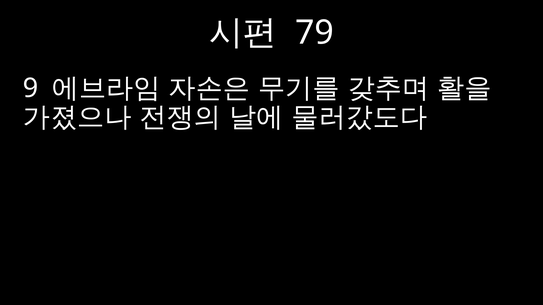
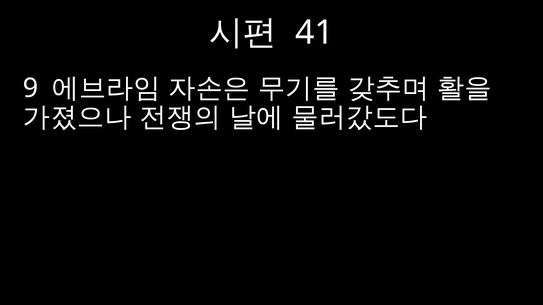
79: 79 -> 41 (315, 33)
